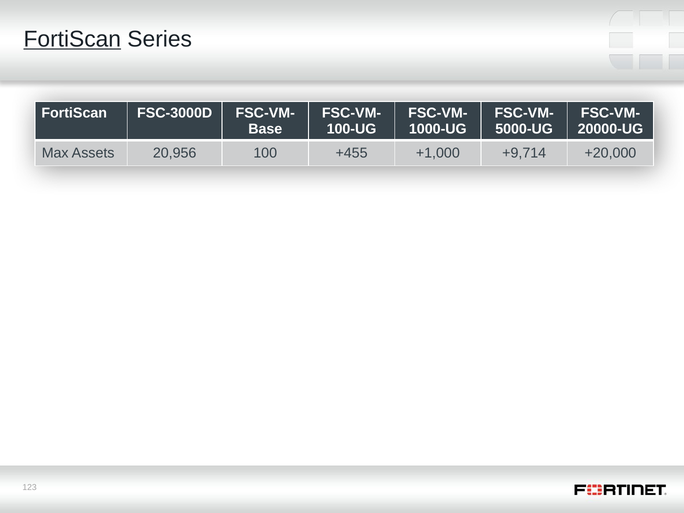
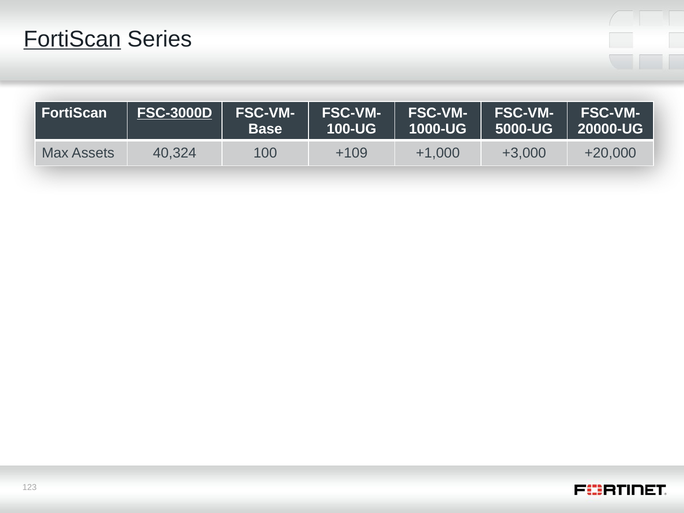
FSC-3000D underline: none -> present (175, 113)
20,956: 20,956 -> 40,324 (175, 153)
+455: +455 -> +109 (352, 153)
+9,714: +9,714 -> +3,000 (524, 153)
